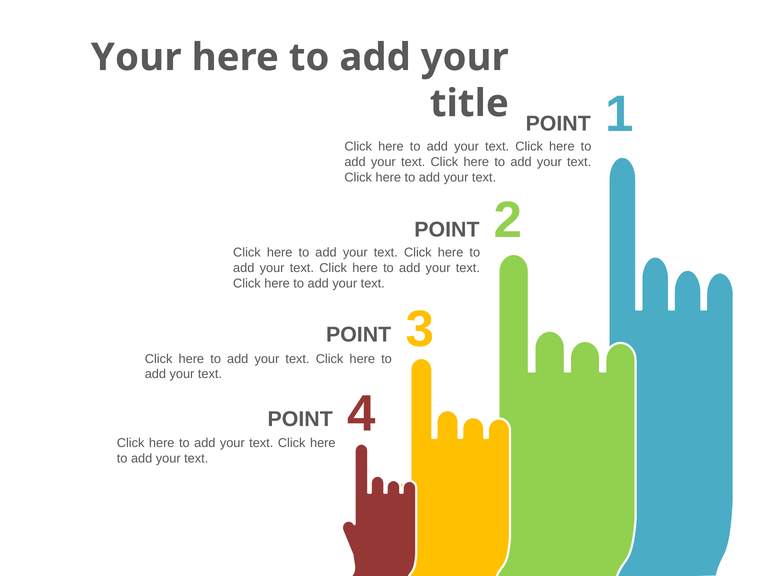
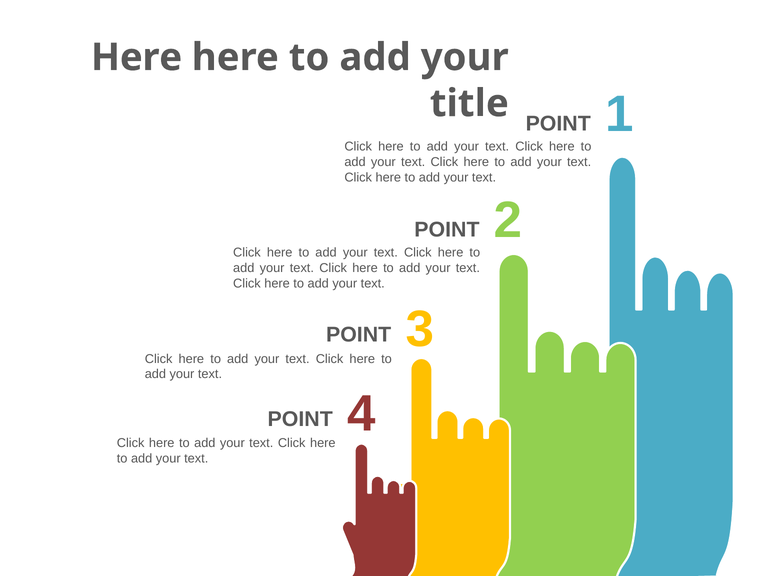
Your: Your -> Here (136, 57)
